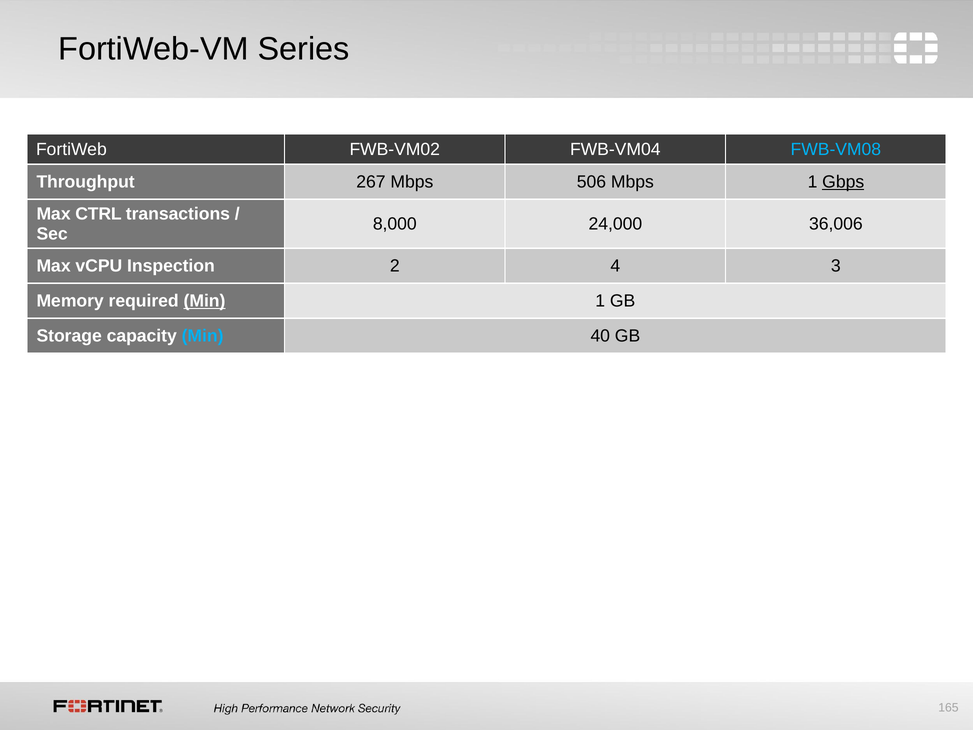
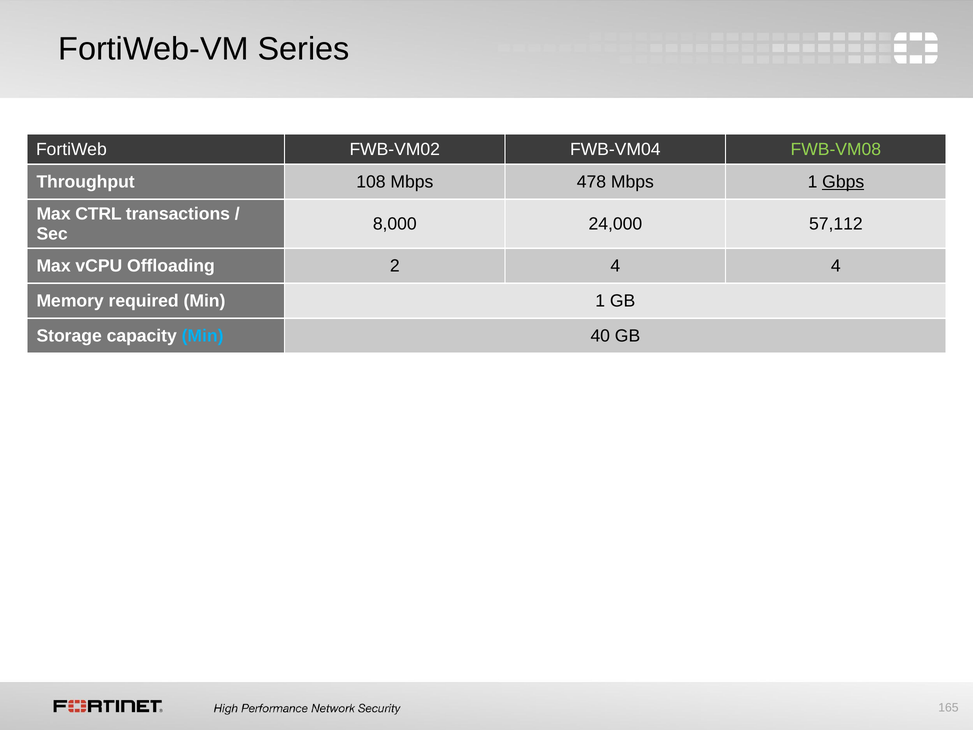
FWB-VM08 colour: light blue -> light green (836, 149)
267: 267 -> 108 (371, 182)
506: 506 -> 478 (592, 182)
36,006: 36,006 -> 57,112 (836, 224)
Inspection: Inspection -> Offloading (171, 266)
4 3: 3 -> 4 (836, 266)
Min underline: present -> none (204, 301)
